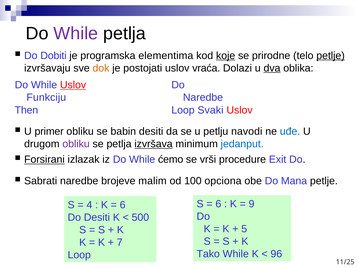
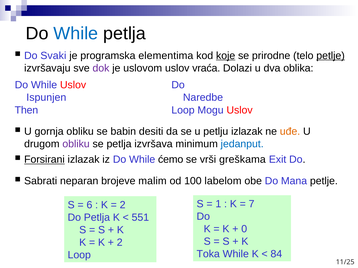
While colour: purple -> blue (76, 34)
Dobiti: Dobiti -> Svaki (53, 56)
dok colour: orange -> purple (101, 68)
postojati: postojati -> uslovom (143, 68)
dva underline: present -> none (272, 68)
Uslov underline: present -> none (73, 85)
Funkciju: Funkciju -> Ispunjen (46, 98)
Svaki: Svaki -> Mogu (211, 110)
primer: primer -> gornja (49, 132)
petlju navodi: navodi -> izlazak (247, 132)
uđe colour: blue -> orange (290, 132)
izvršava underline: present -> none (153, 144)
procedure: procedure -> greškama (242, 160)
Sabrati naredbe: naredbe -> neparan (79, 181)
opciona: opciona -> labelom (223, 181)
6: 6 -> 1 (218, 204)
9: 9 -> 7 (252, 204)
4: 4 -> 6 (89, 205)
6: 6 -> 2 (123, 205)
Do Desiti: Desiti -> Petlja (97, 218)
500: 500 -> 551 (140, 218)
5: 5 -> 0 (244, 229)
7: 7 -> 2 (120, 243)
Tako: Tako -> Toka (208, 254)
96: 96 -> 84 (276, 254)
